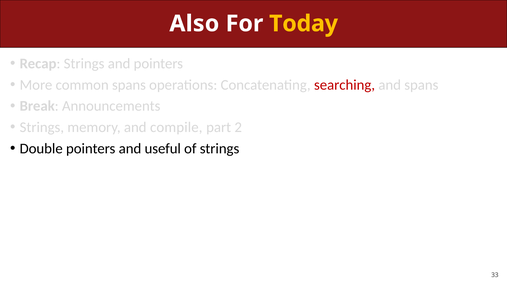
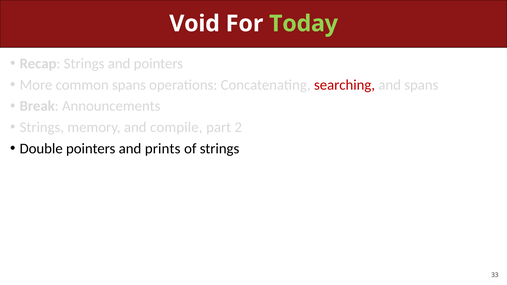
Also: Also -> Void (195, 24)
Today colour: yellow -> light green (304, 24)
useful: useful -> prints (163, 149)
